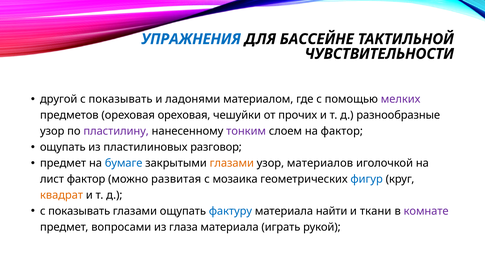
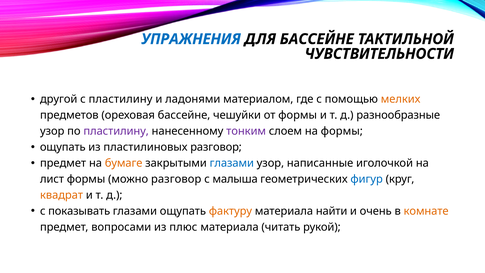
показывать: показывать -> пластилину (121, 99)
мелких colour: purple -> orange (401, 99)
ореховая ореховая: ореховая -> бассейне (184, 115)
от прочих: прочих -> формы (298, 115)
на фактор: фактор -> формы (342, 131)
бумаге colour: blue -> orange (124, 163)
глазами colour: orange -> blue (232, 163)
материалов: материалов -> написанные (320, 163)
лист фактор: фактор -> формы (86, 179)
можно развитая: развитая -> разговор (176, 179)
мозаика: мозаика -> малыша (235, 179)
фактуру colour: blue -> orange (230, 211)
ткани: ткани -> очень (376, 211)
комнате colour: purple -> orange (426, 211)
глаза: глаза -> плюс (183, 227)
играть: играть -> читать (281, 227)
